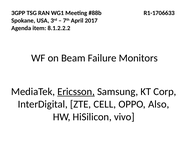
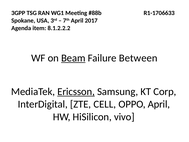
Beam underline: none -> present (73, 58)
Monitors: Monitors -> Between (138, 58)
OPPO Also: Also -> April (159, 104)
